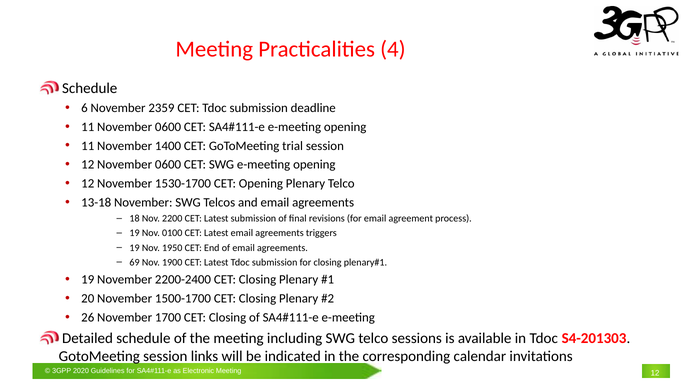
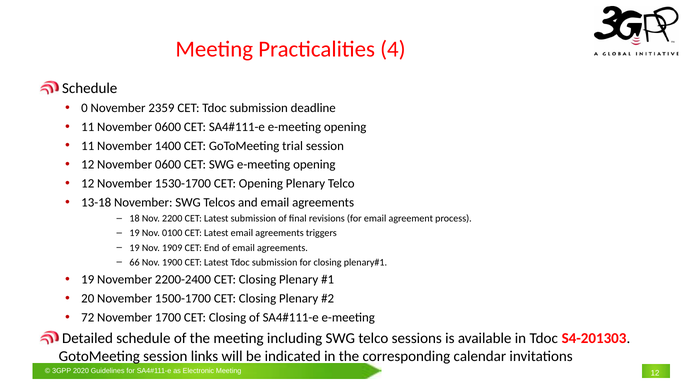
6: 6 -> 0 (85, 108)
1950: 1950 -> 1909 (172, 248)
69: 69 -> 66 (135, 262)
26: 26 -> 72 (88, 317)
